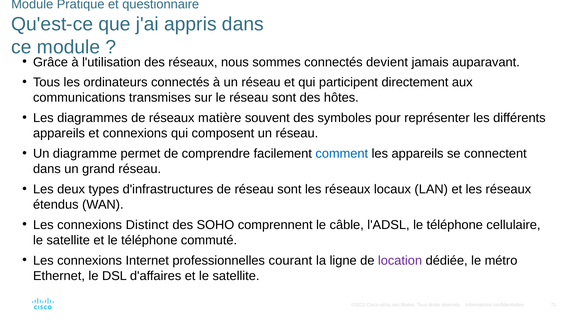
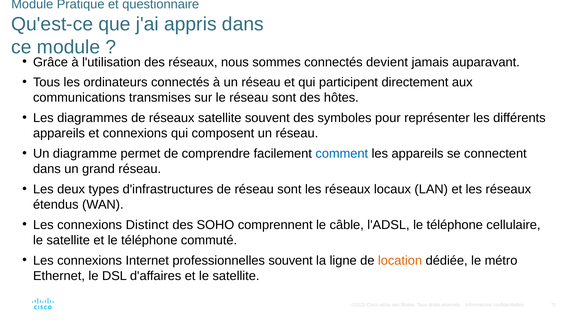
réseaux matière: matière -> satellite (220, 118)
professionnelles courant: courant -> souvent (291, 261)
location colour: purple -> orange (400, 261)
